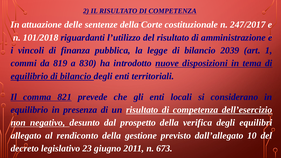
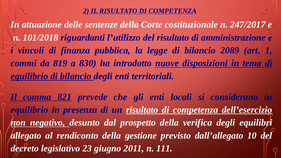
2039: 2039 -> 2089 (230, 50)
673: 673 -> 111 (164, 148)
